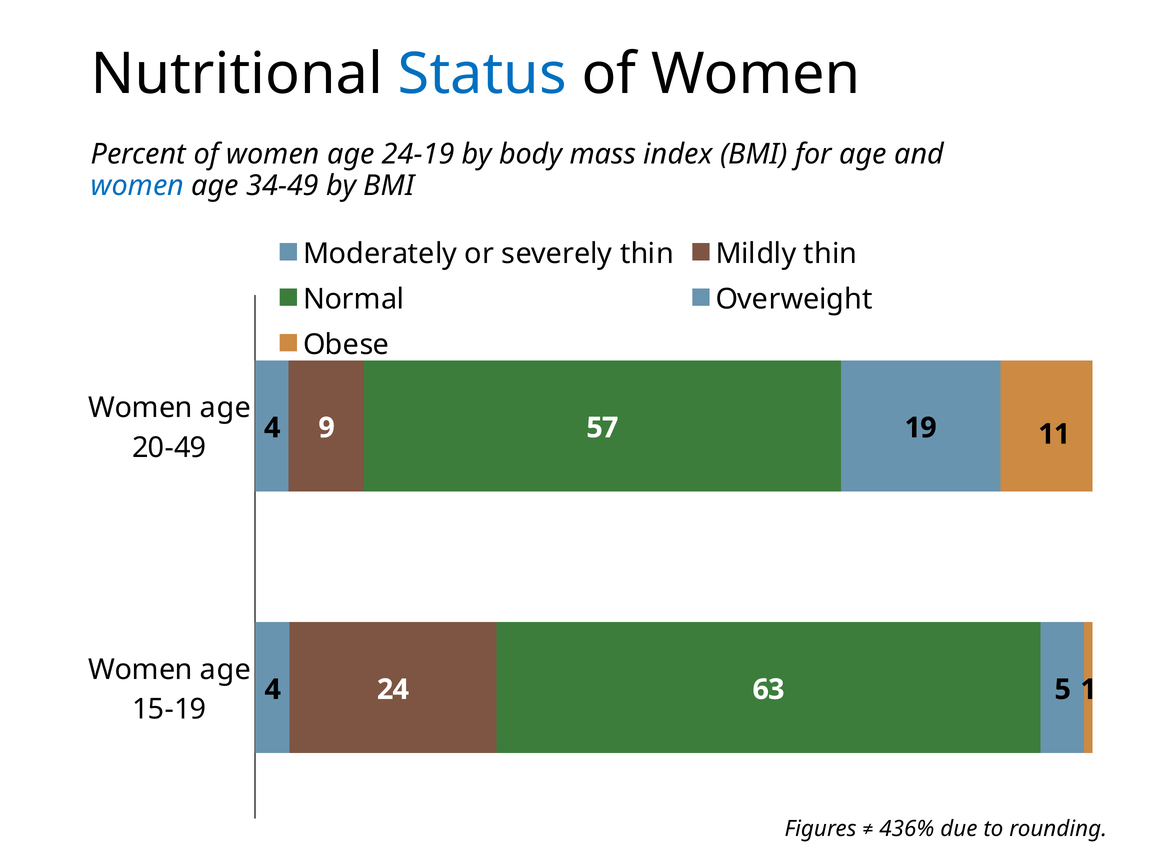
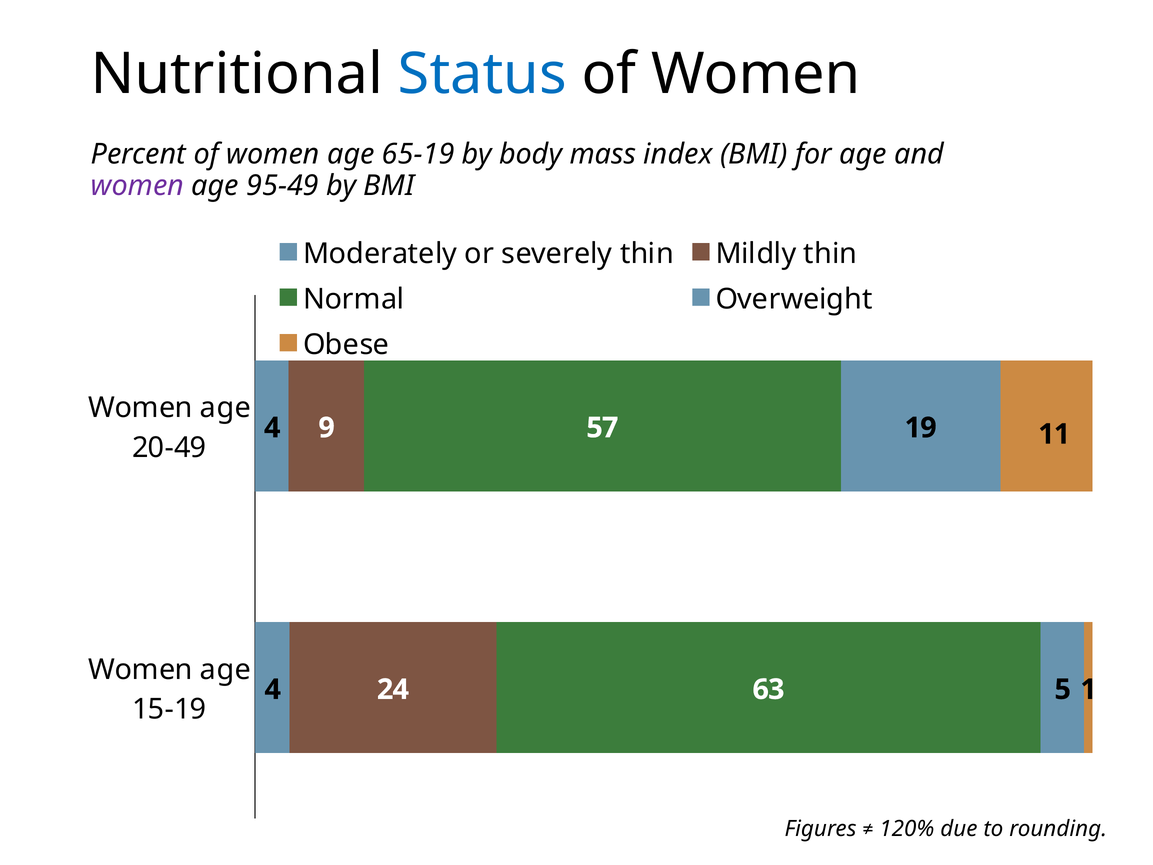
24-19: 24-19 -> 65-19 (418, 154)
women colour: blue -> purple (137, 185)
34-49: 34-49 -> 95-49 (283, 185)
436%: 436% -> 120% (907, 828)
